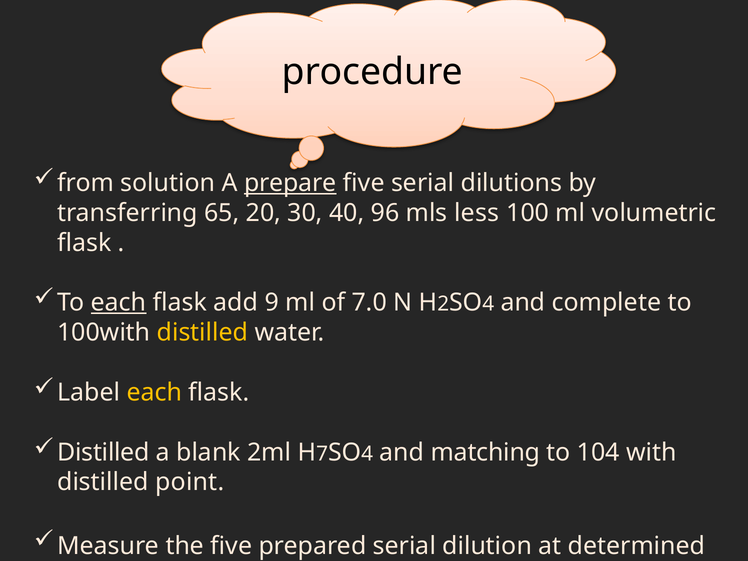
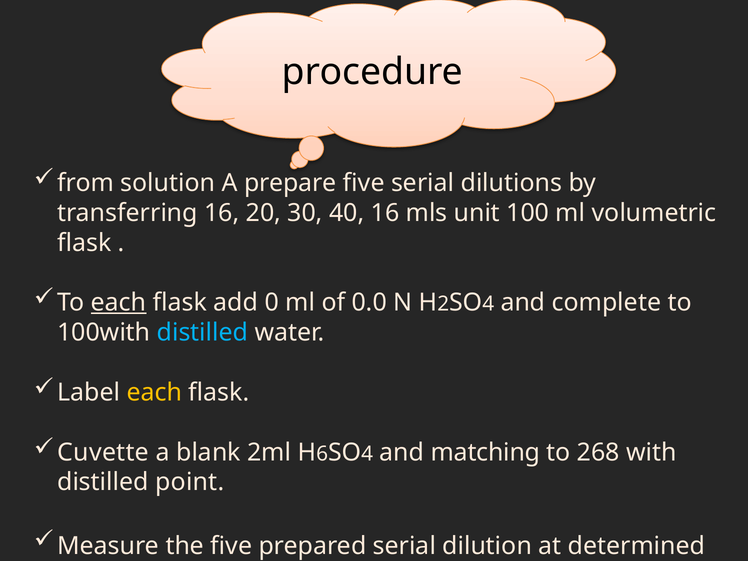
prepare underline: present -> none (290, 183)
transferring 65: 65 -> 16 (222, 213)
40 96: 96 -> 16 (385, 213)
less: less -> unit (477, 213)
9: 9 -> 0 (272, 303)
7.0: 7.0 -> 0.0 (369, 303)
distilled colour: yellow -> light blue (202, 333)
Distilled: Distilled -> Cuvette (103, 452)
7: 7 -> 6 (322, 454)
104: 104 -> 268 (598, 452)
